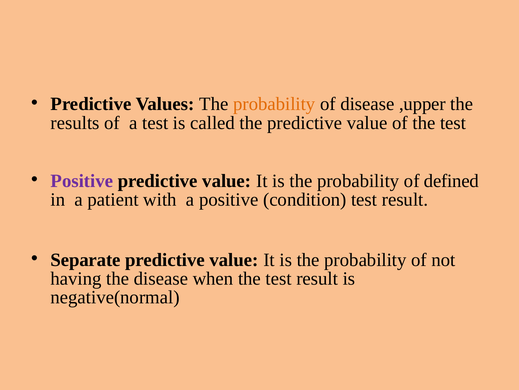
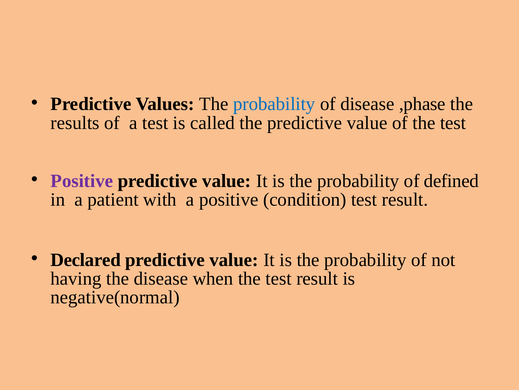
probability colour: orange -> blue (274, 104)
,upper: ,upper -> ,phase (422, 104)
Separate: Separate -> Declared (86, 260)
